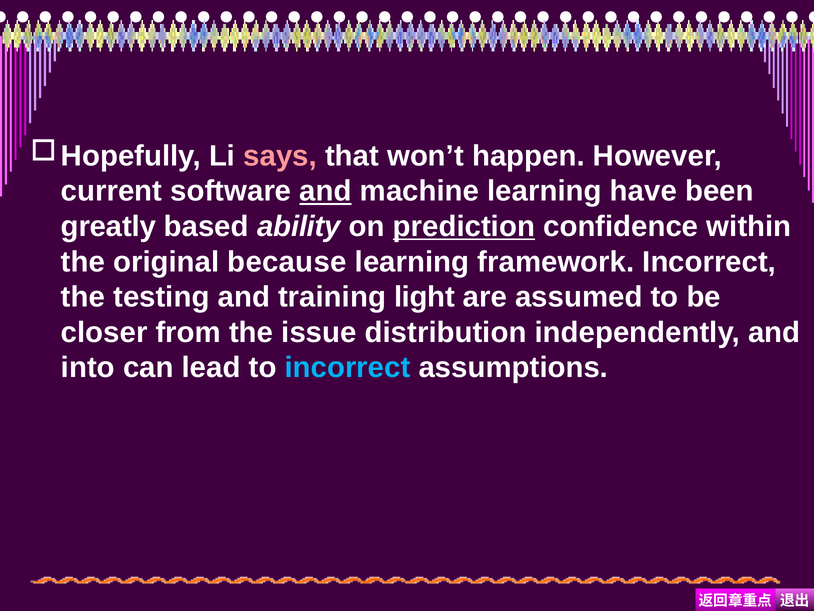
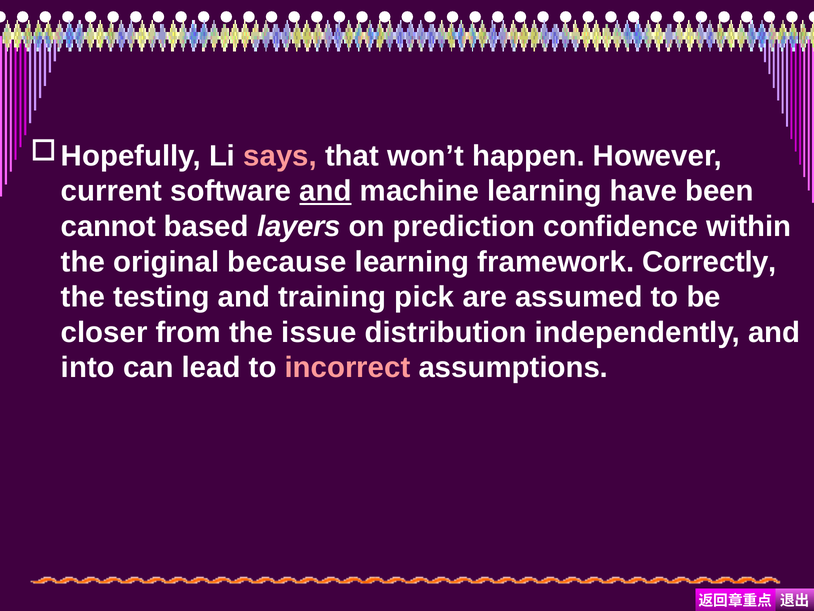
greatly: greatly -> cannot (108, 226)
ability: ability -> layers (299, 226)
prediction underline: present -> none (464, 226)
framework Incorrect: Incorrect -> Correctly (709, 262)
light: light -> pick (424, 297)
incorrect colour: light blue -> pink (348, 367)
